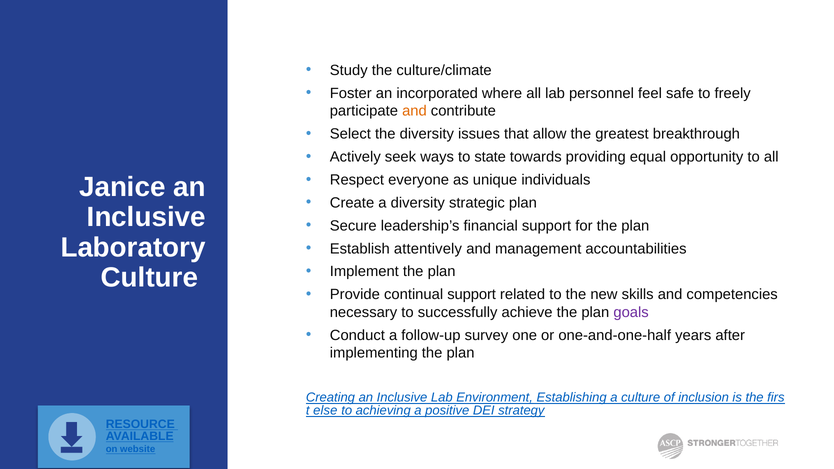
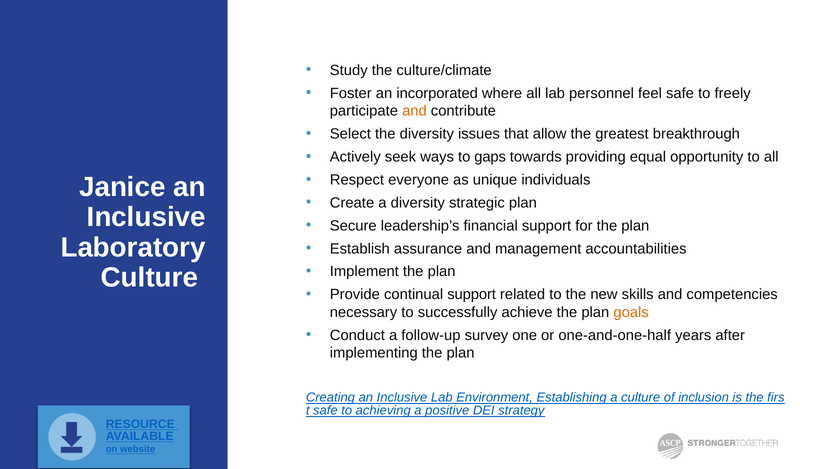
state: state -> gaps (490, 157)
attentively: attentively -> assurance (428, 249)
goals colour: purple -> orange (631, 312)
else: else -> safe (325, 411)
